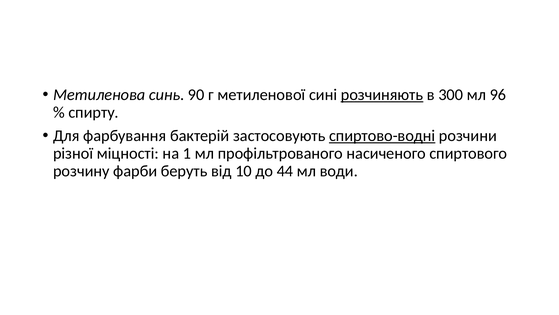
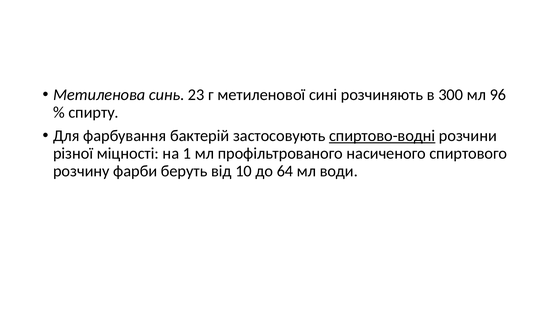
90: 90 -> 23 (196, 95)
розчиняють underline: present -> none (382, 95)
44: 44 -> 64 (285, 171)
